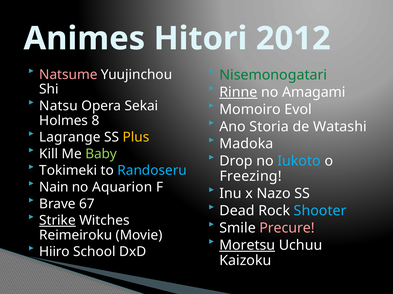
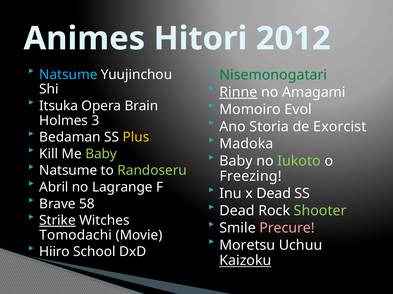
Natsume colour: pink -> light blue (68, 75)
Natsu: Natsu -> Itsuka (59, 106)
Sekai: Sekai -> Brain (141, 106)
8: 8 -> 3 (95, 121)
Watashi: Watashi -> Exorcist (340, 127)
Lagrange: Lagrange -> Bedaman (70, 138)
Drop: Drop -> Baby (236, 161)
Iukoto colour: light blue -> light green (299, 161)
Tokimeki: Tokimeki -> Natsume (68, 171)
Randoseru colour: light blue -> light green (152, 171)
Nain: Nain -> Abril (54, 188)
Aquarion: Aquarion -> Lagrange (122, 188)
x Nazo: Nazo -> Dead (274, 194)
67: 67 -> 58 (87, 204)
Shooter colour: light blue -> light green (320, 211)
Reimeiroku: Reimeiroku -> Tomodachi (76, 236)
Moretsu underline: present -> none (247, 246)
Kaizoku underline: none -> present (245, 261)
